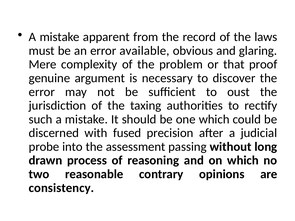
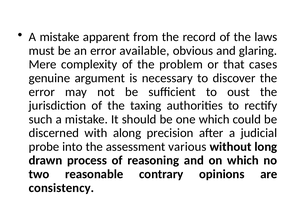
proof: proof -> cases (263, 64)
fused: fused -> along (127, 133)
passing: passing -> various (187, 147)
